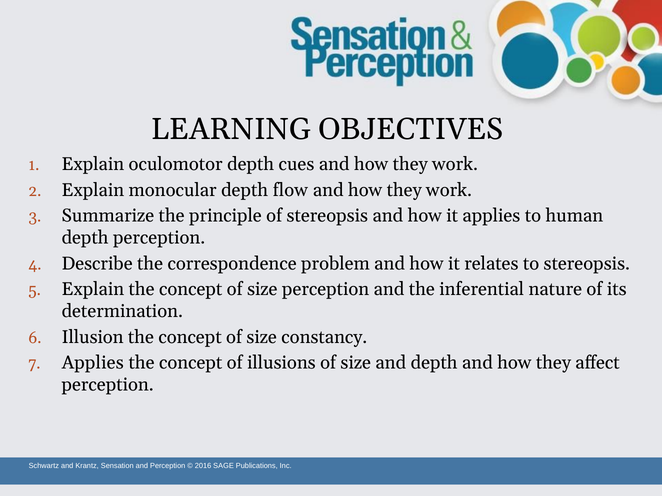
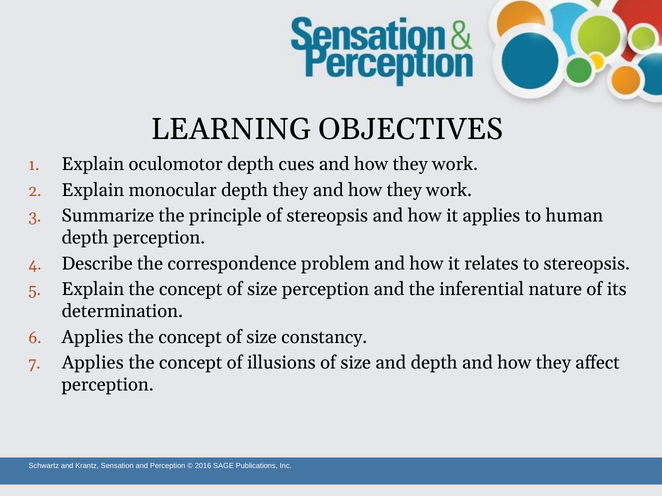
depth flow: flow -> they (290, 190)
Illusion: Illusion -> Applies (92, 337)
